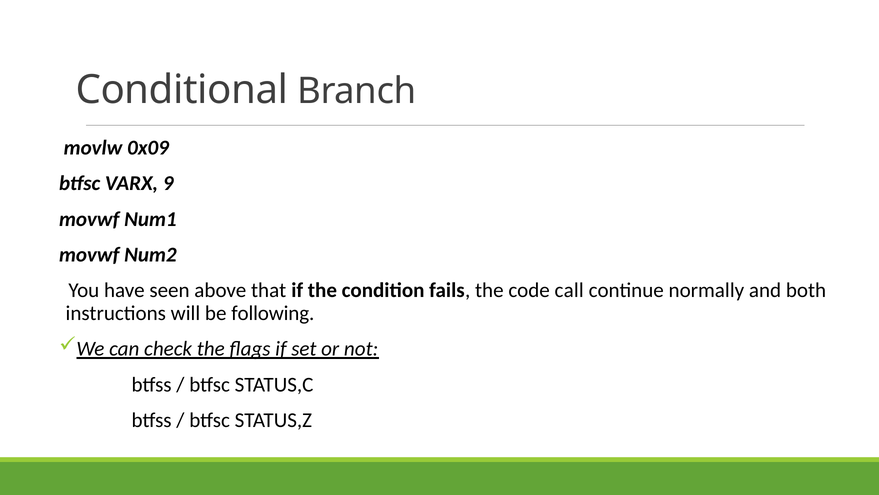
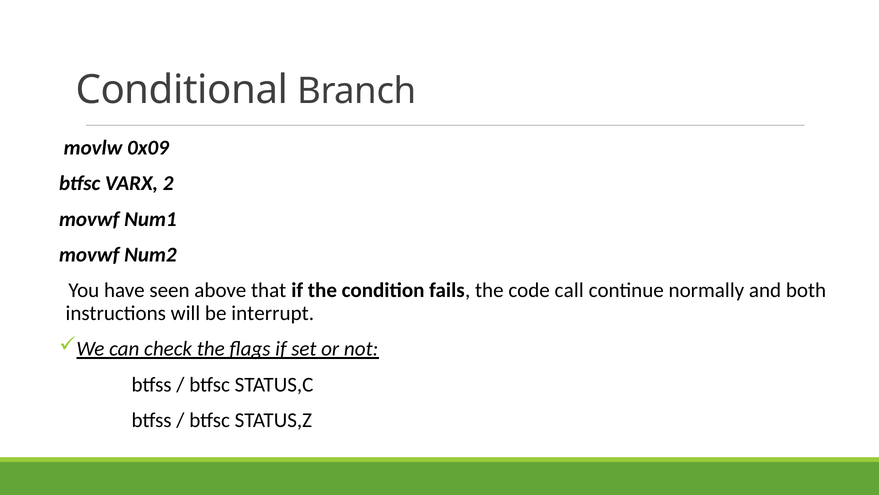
9: 9 -> 2 (168, 183)
following: following -> interrupt (273, 313)
